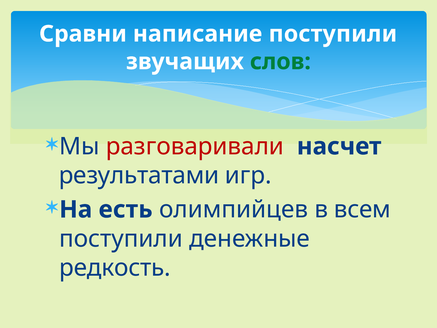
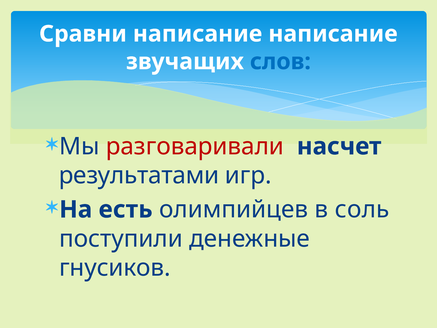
написание поступили: поступили -> написание (333, 34)
слов colour: green -> blue (280, 62)
всем: всем -> соль (362, 209)
редкость: редкость -> гнусиков (115, 268)
